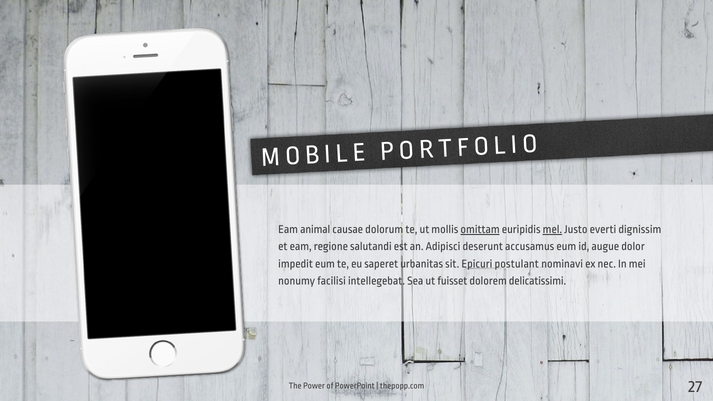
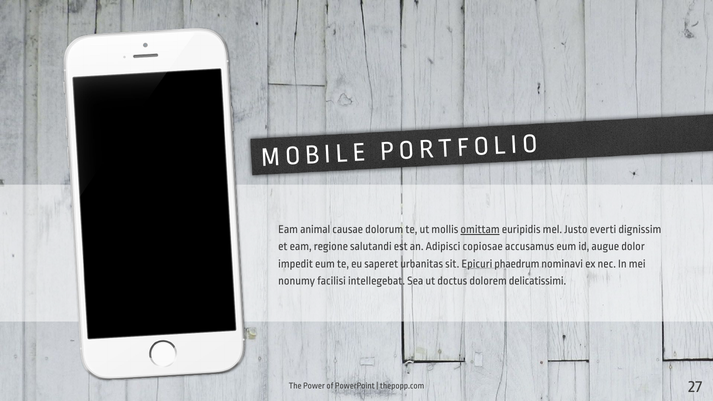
mel underline: present -> none (552, 229)
deserunt: deserunt -> copiosae (483, 247)
postulant: postulant -> phaedrum (517, 264)
fuisset: fuisset -> doctus (452, 281)
